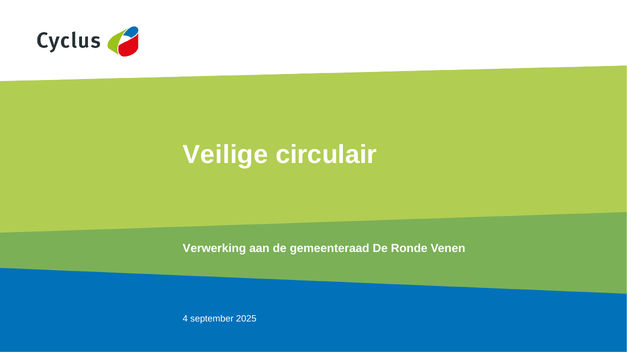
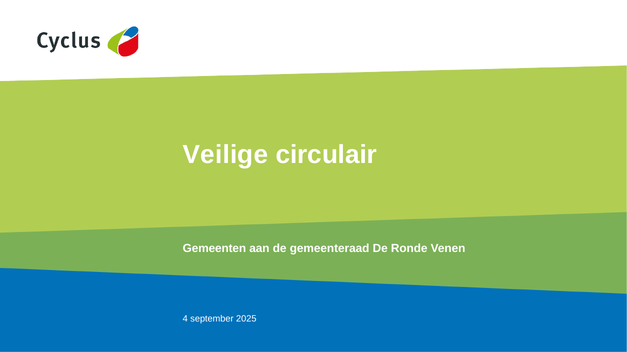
Verwerking: Verwerking -> Gemeenten (214, 249)
